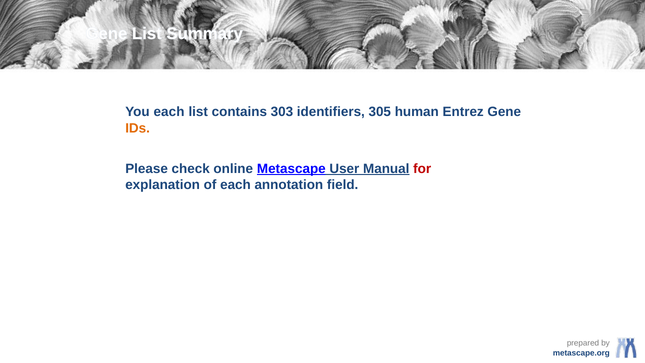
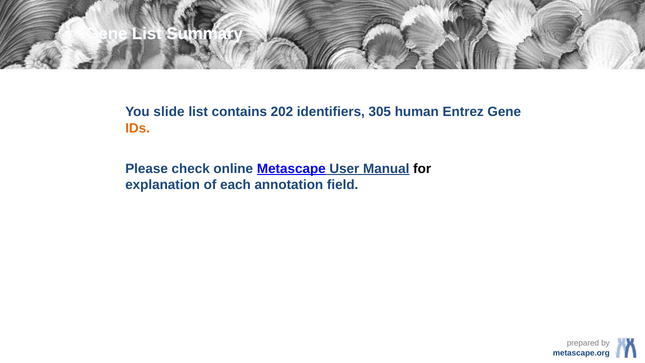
You each: each -> slide (169, 112)
303: 303 -> 202 (282, 112)
for colour: red -> black (422, 169)
